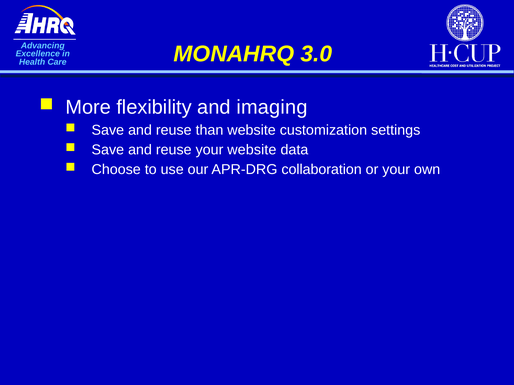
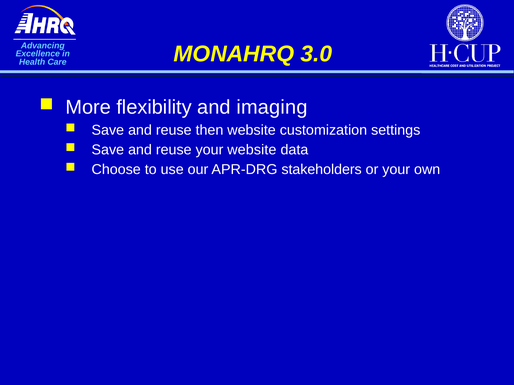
than: than -> then (209, 130)
collaboration: collaboration -> stakeholders (322, 170)
